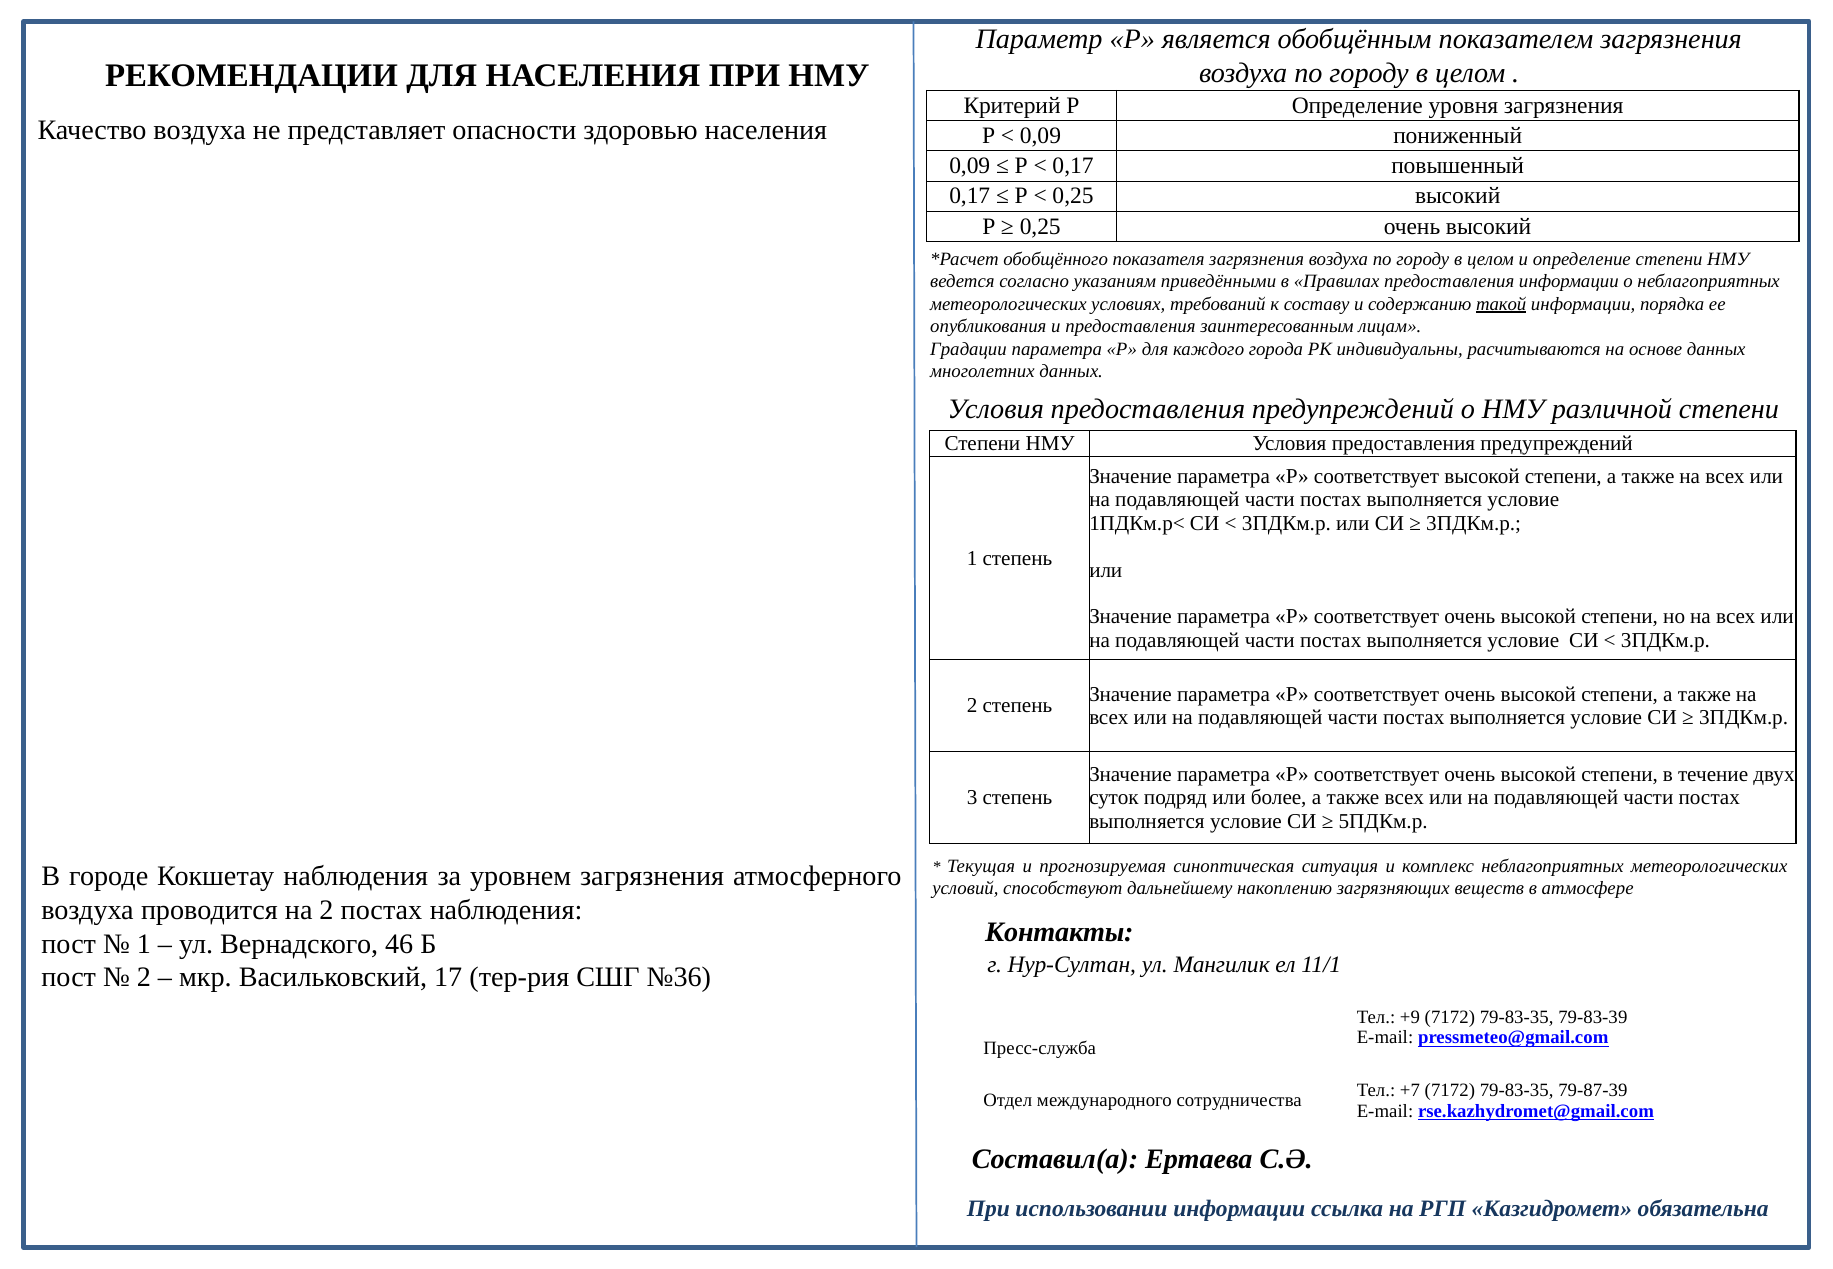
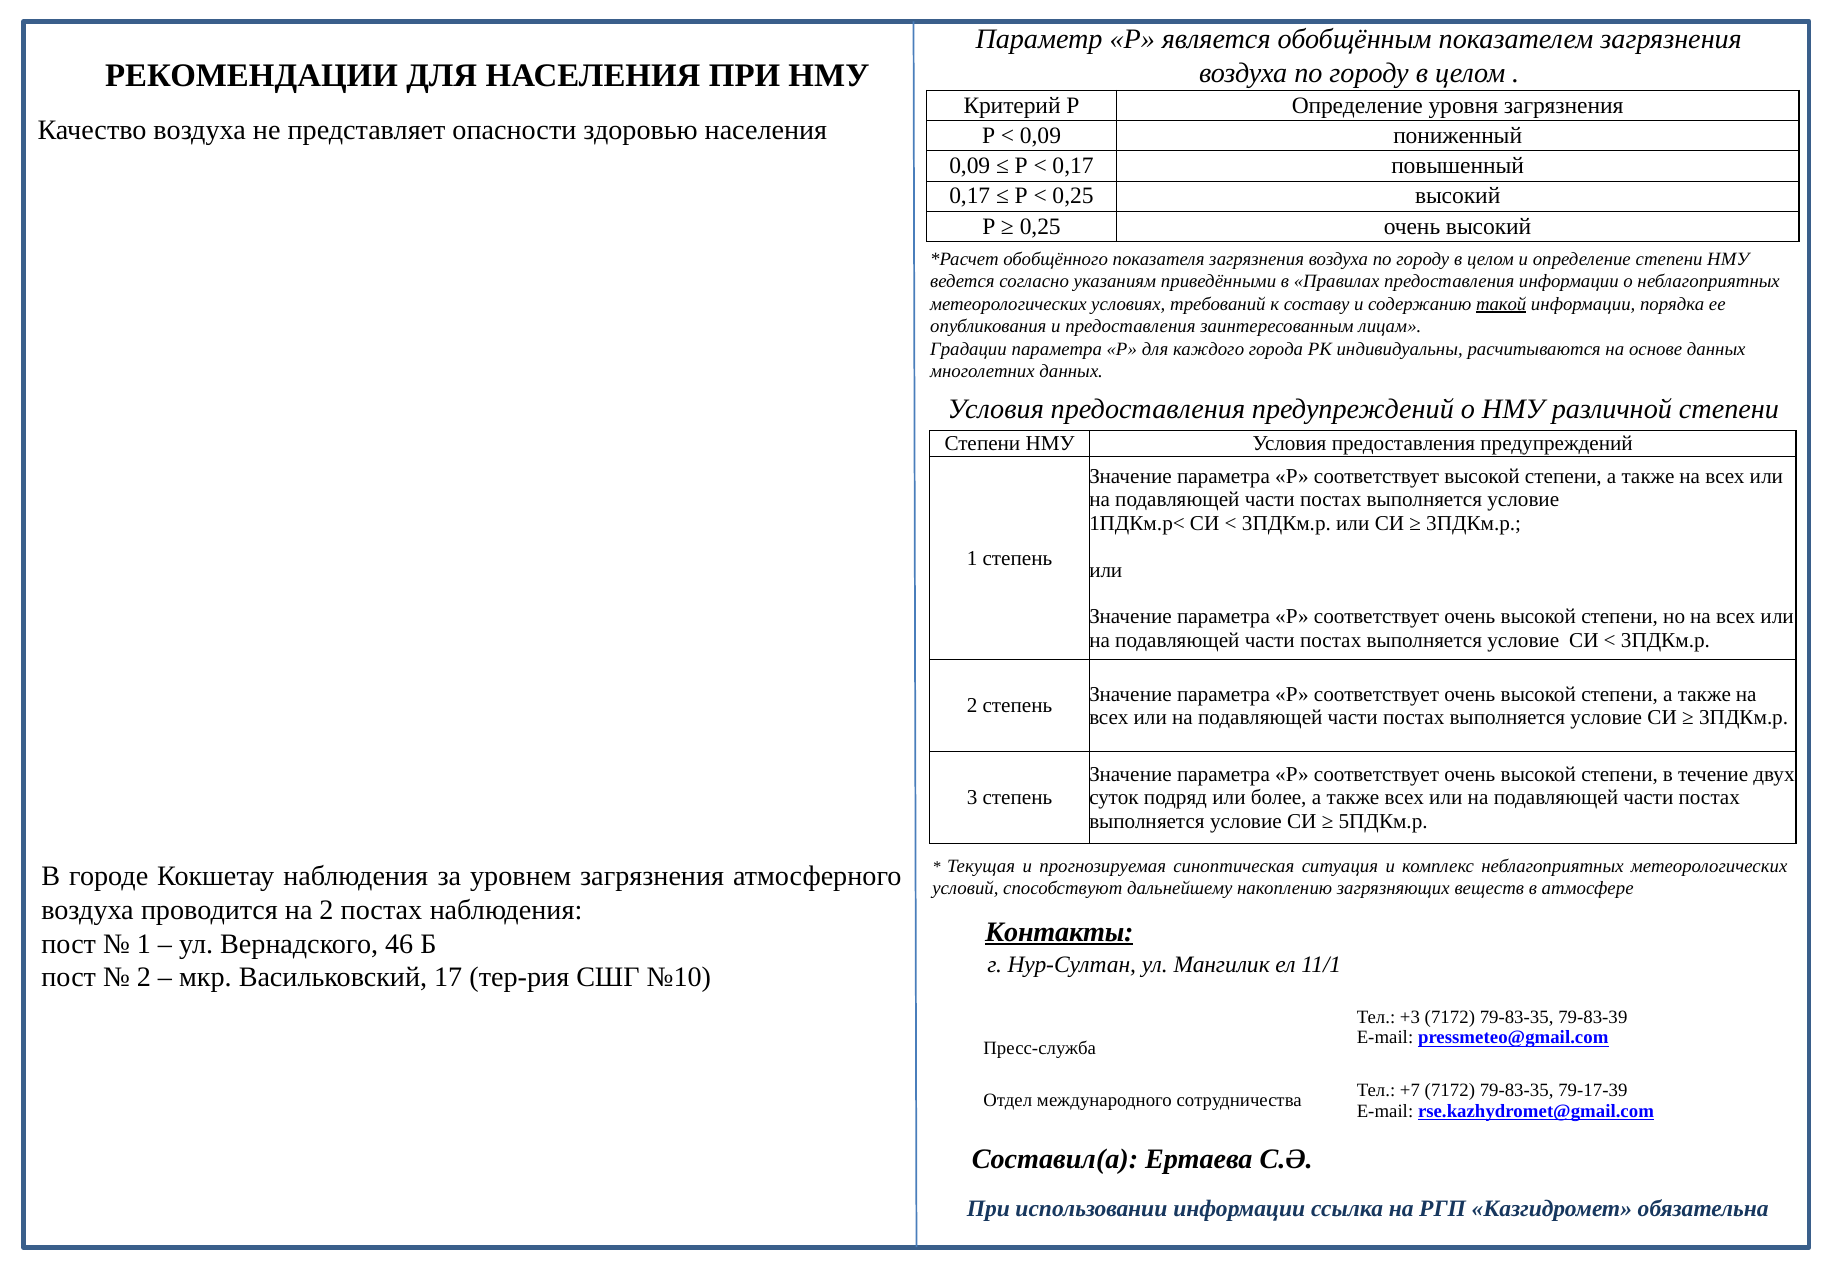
Контакты underline: none -> present (1059, 932)
№36: №36 -> №10 (679, 978)
+9: +9 -> +3 (1410, 1017)
79-87-39: 79-87-39 -> 79-17-39 (1593, 1090)
